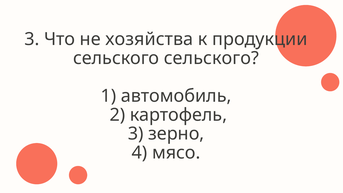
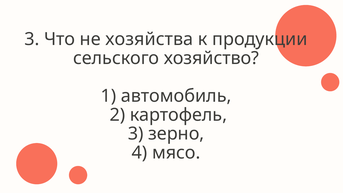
сельского сельского: сельского -> хозяйство (211, 58)
